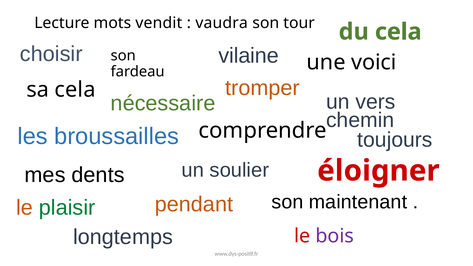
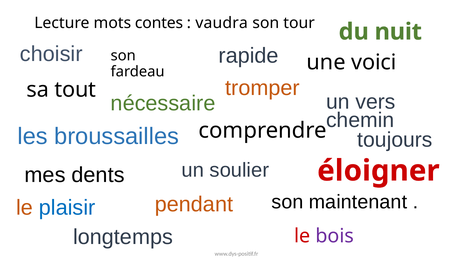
vendit: vendit -> contes (159, 23)
du cela: cela -> nuit (398, 32)
vilaine: vilaine -> rapide (249, 56)
sa cela: cela -> tout (75, 90)
plaisir colour: green -> blue (67, 208)
